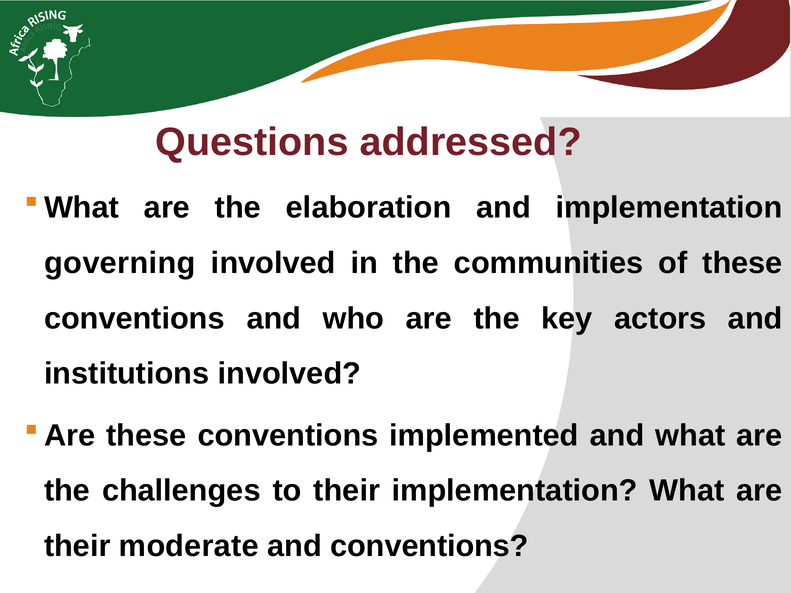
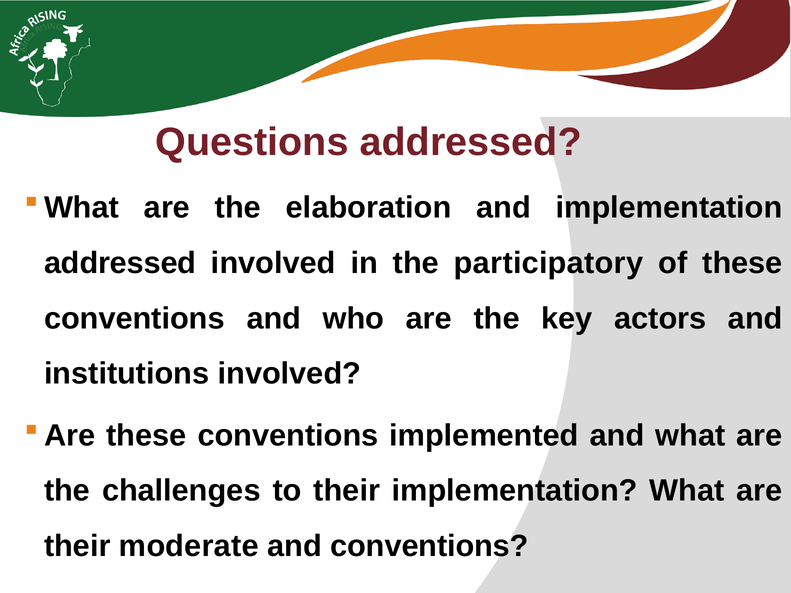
governing: governing -> addressed (120, 263)
communities: communities -> participatory (549, 263)
